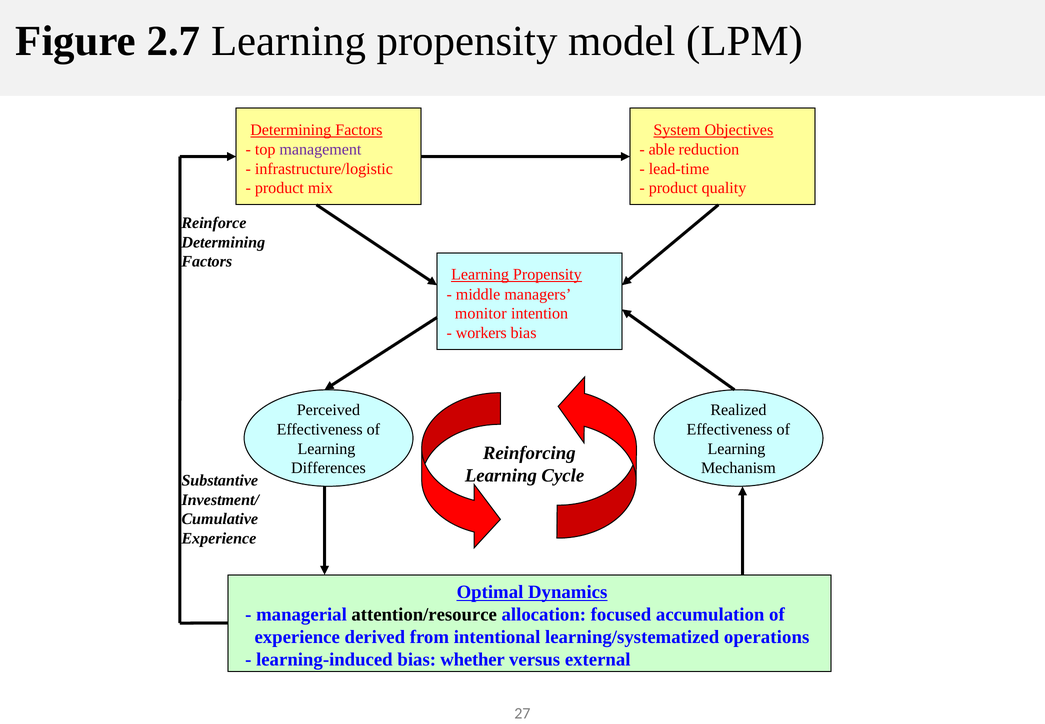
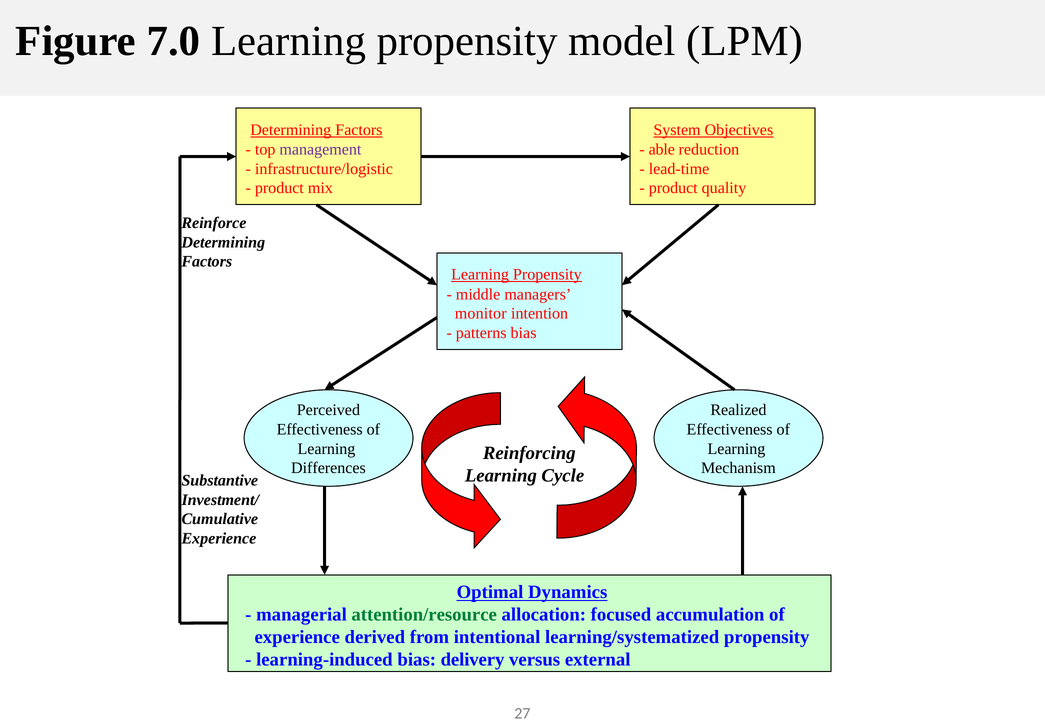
2.7: 2.7 -> 7.0 (174, 41)
workers: workers -> patterns (481, 333)
attention/resource colour: black -> green (424, 614)
learning/systematized operations: operations -> propensity (767, 637)
whether: whether -> delivery (473, 659)
